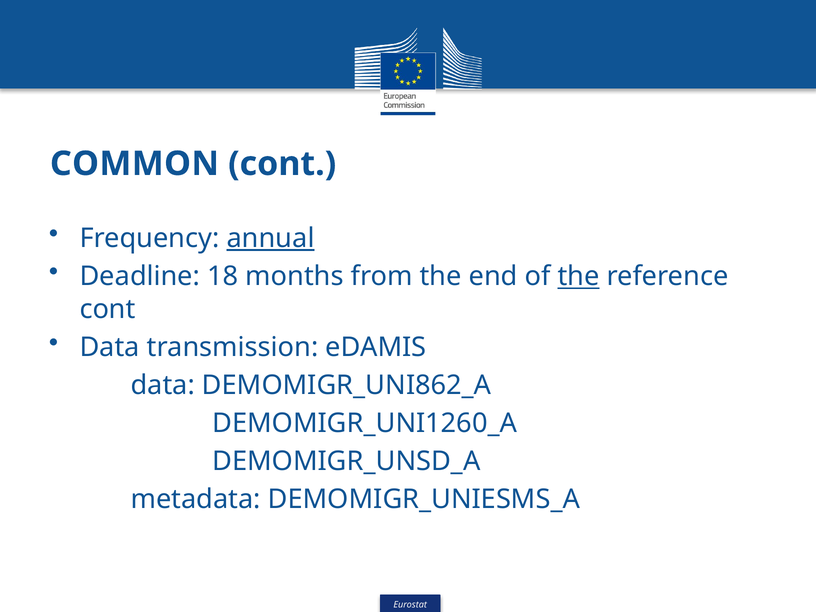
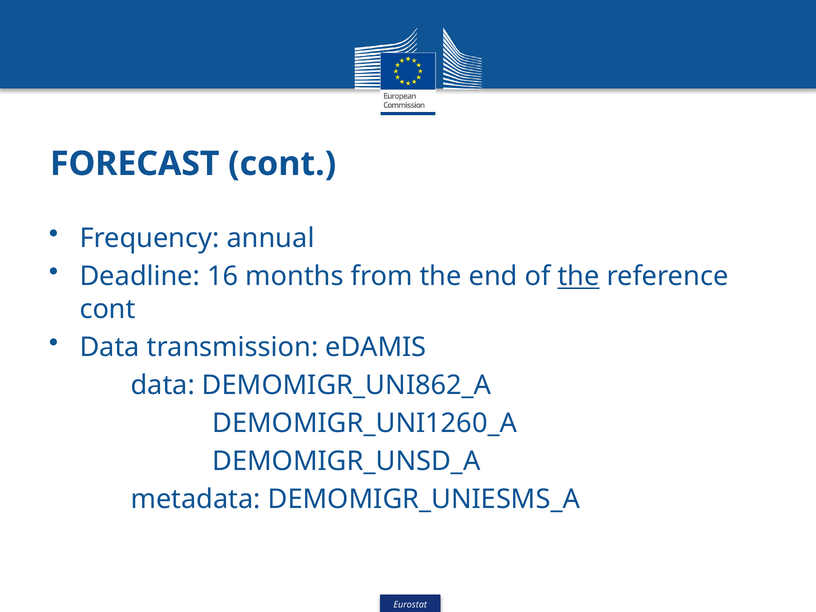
COMMON: COMMON -> FORECAST (135, 164)
annual underline: present -> none (271, 238)
18: 18 -> 16 (223, 276)
